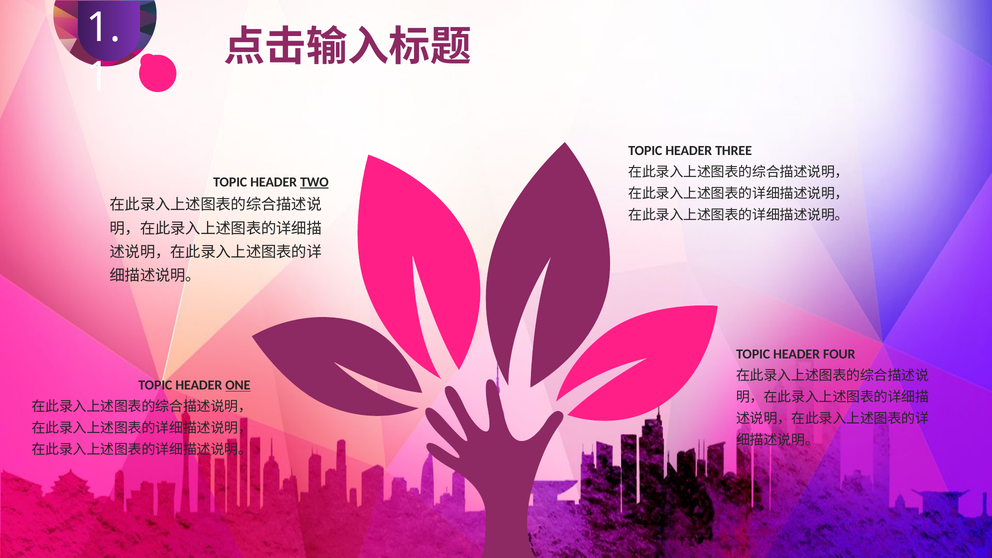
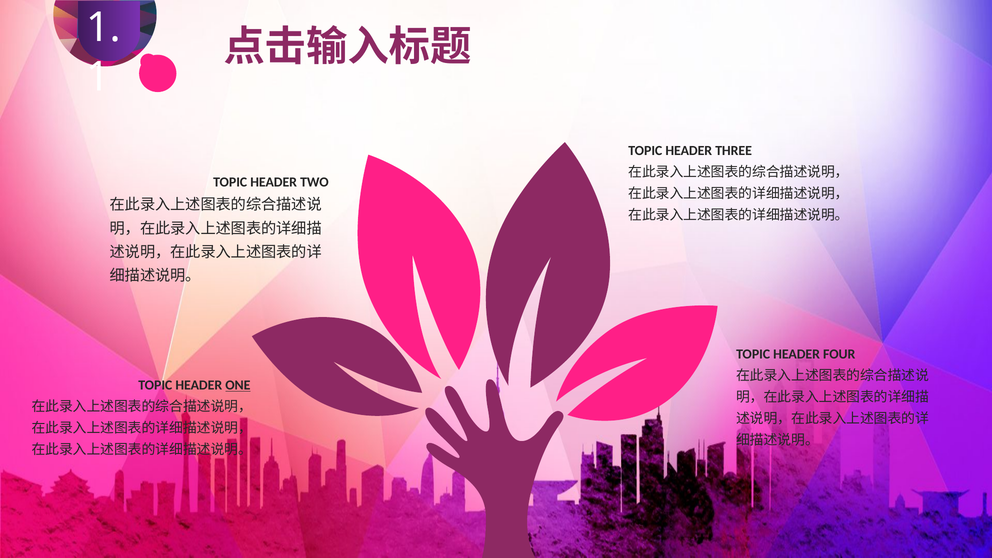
TWO underline: present -> none (314, 182)
